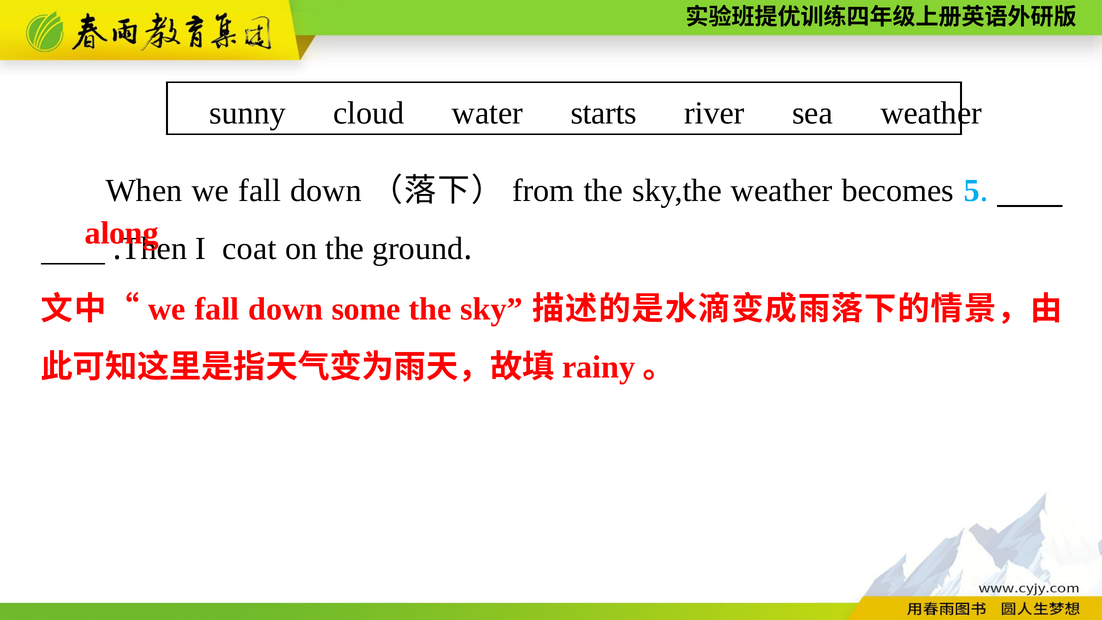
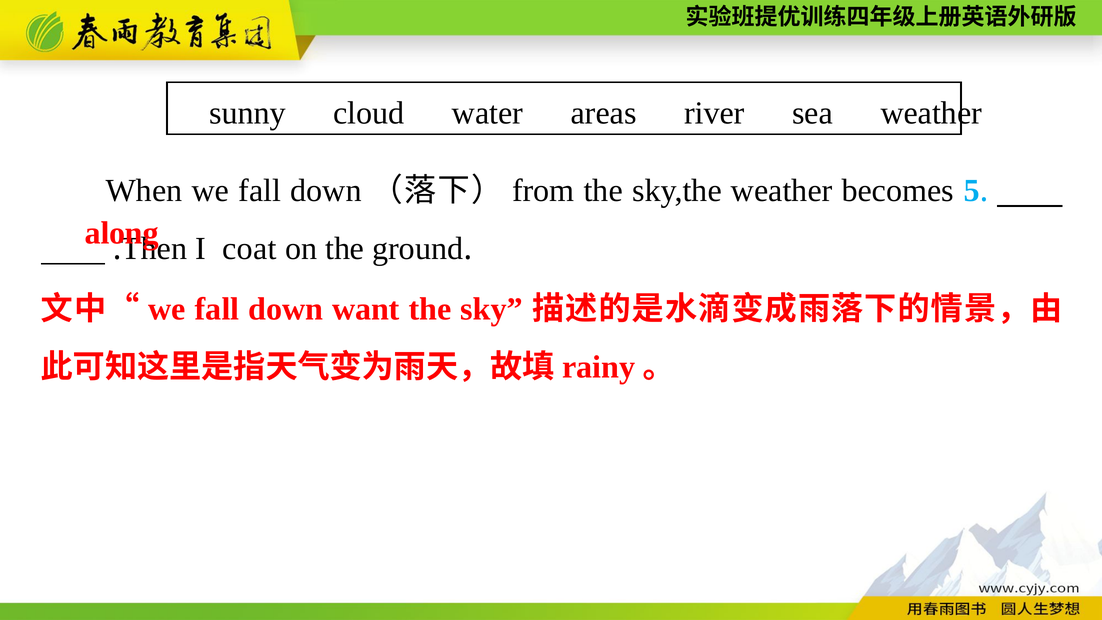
starts: starts -> areas (604, 113)
some: some -> want (366, 309)
